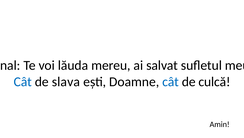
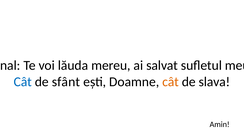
slava: slava -> sfânt (66, 81)
cât colour: blue -> orange (171, 81)
culcă: culcă -> slava (214, 81)
